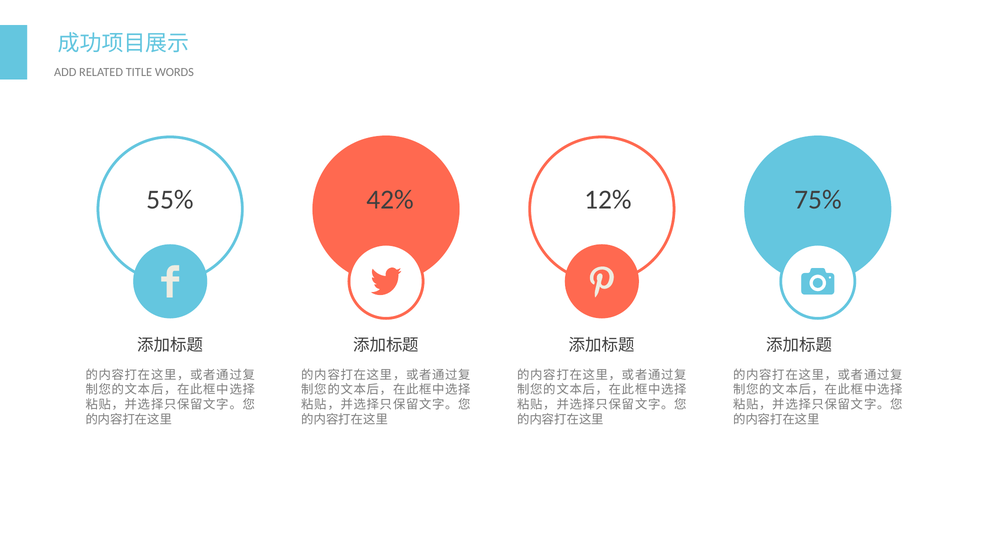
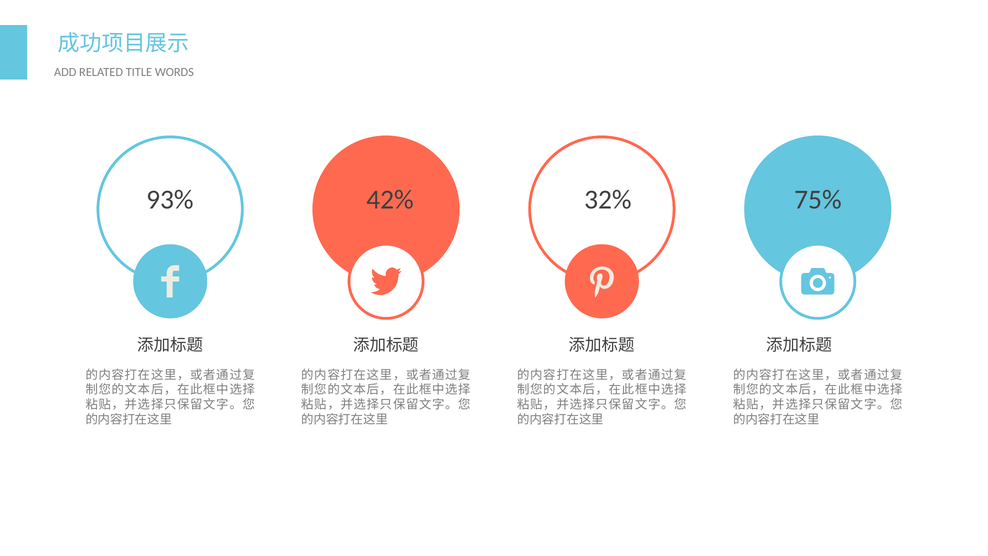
55%: 55% -> 93% (170, 200)
12%: 12% -> 32% (608, 200)
